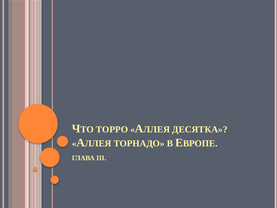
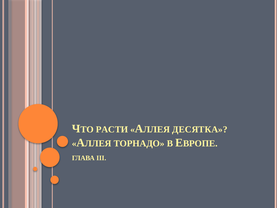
ТОРРО: ТОРРО -> РАСТИ (112, 129)
